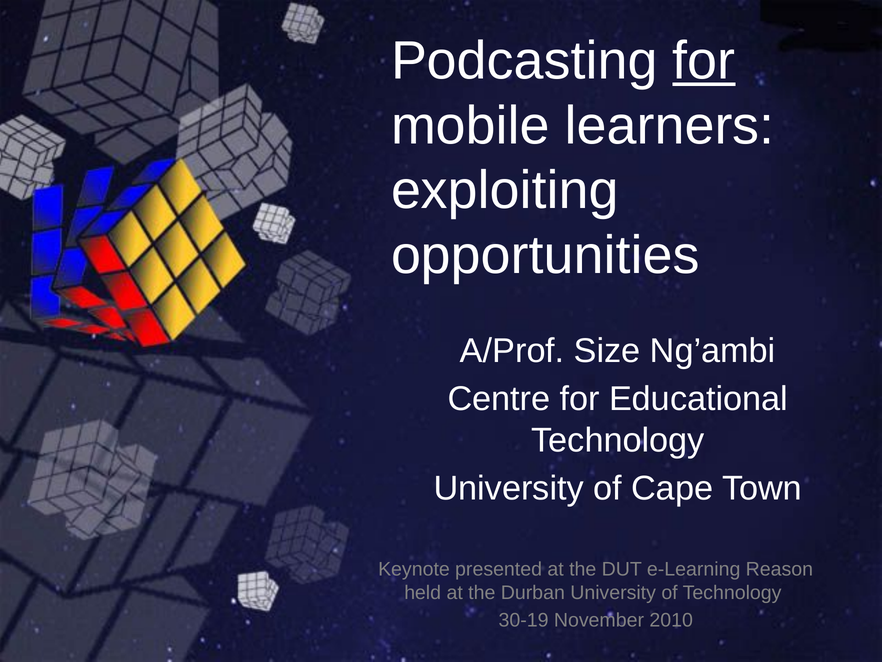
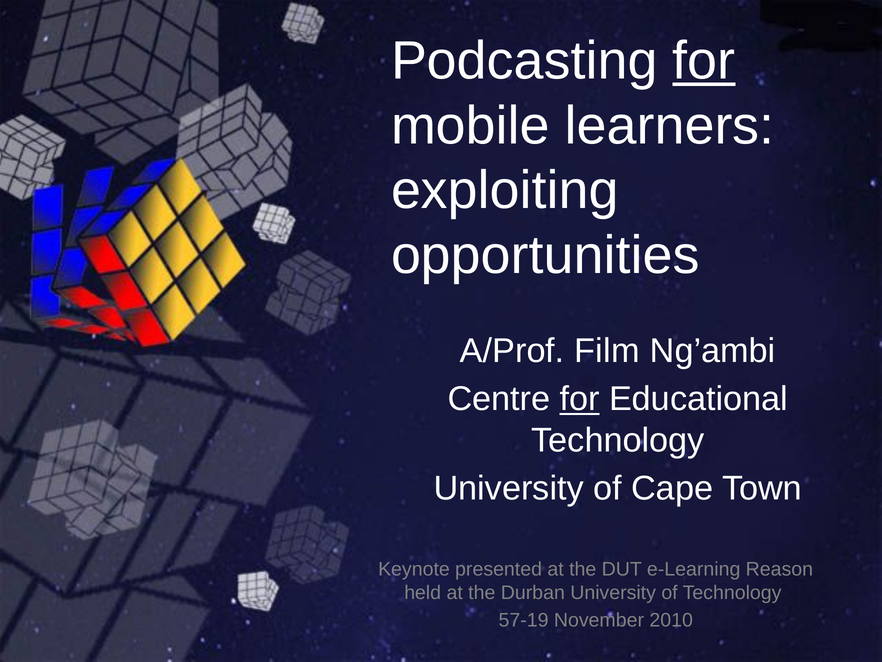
Size: Size -> Film (607, 351)
for underline: none -> present (580, 399)
30-19: 30-19 -> 57-19 (524, 620)
